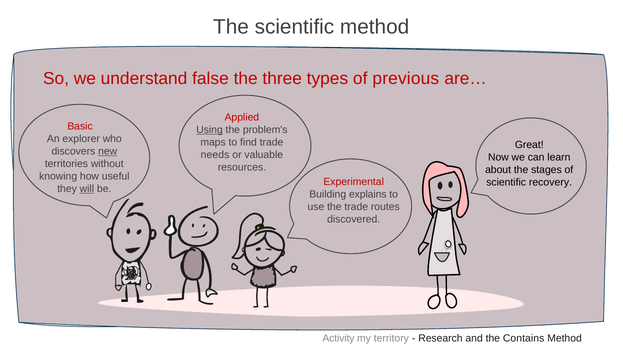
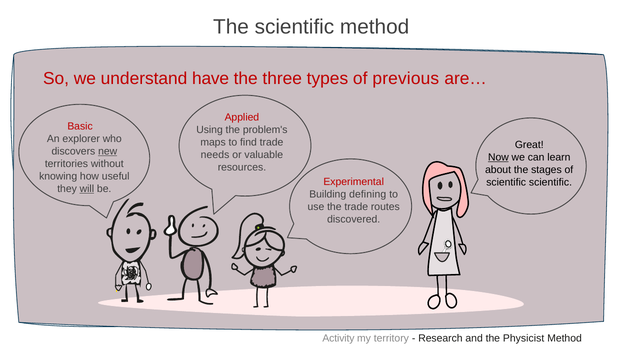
false: false -> have (211, 79)
Using underline: present -> none (210, 130)
Now underline: none -> present (498, 158)
scientific recovery: recovery -> scientific (550, 182)
explains: explains -> defining (368, 195)
Contains: Contains -> Physicist (524, 339)
